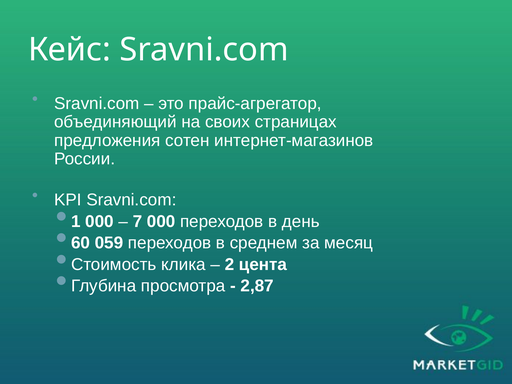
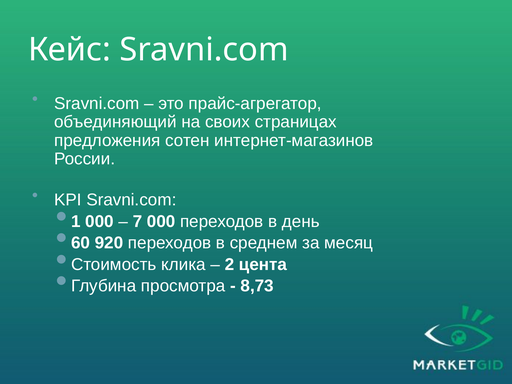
059: 059 -> 920 (109, 243)
2,87: 2,87 -> 8,73 (257, 286)
